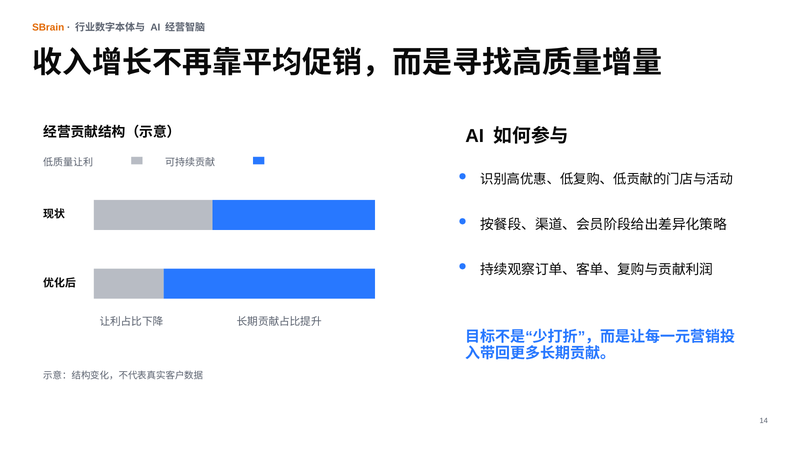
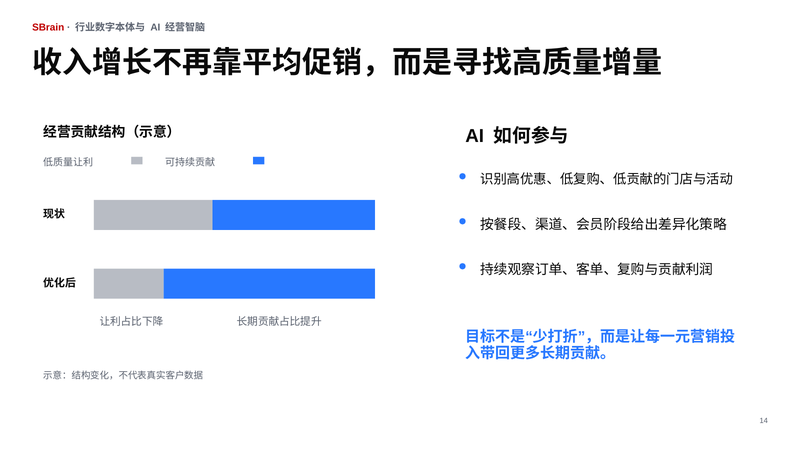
SBrain colour: orange -> red (48, 28)
